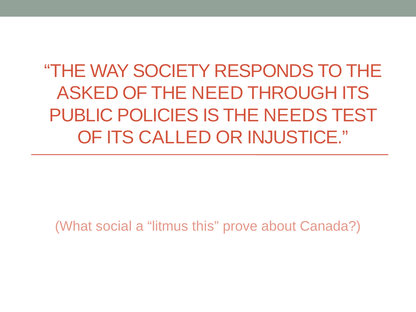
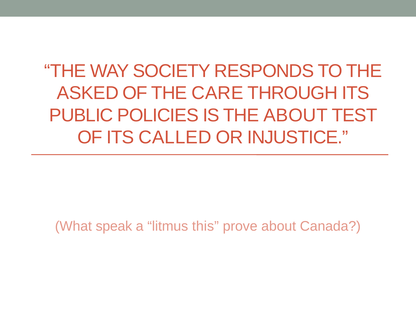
NEED: NEED -> CARE (217, 93)
THE NEEDS: NEEDS -> ABOUT (296, 115)
social: social -> speak (114, 226)
